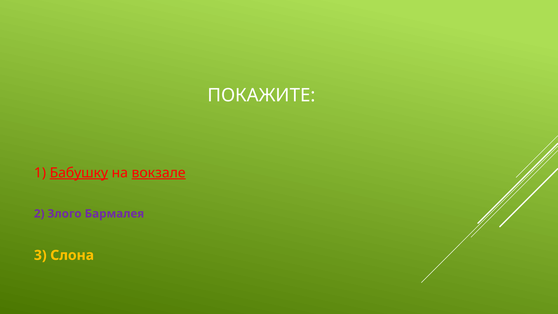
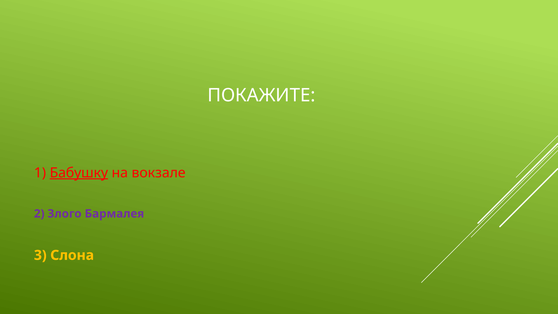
вокзале underline: present -> none (159, 173)
